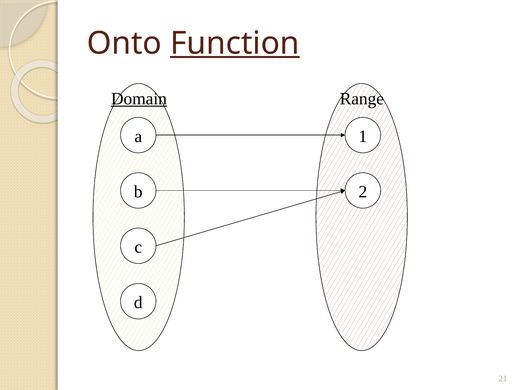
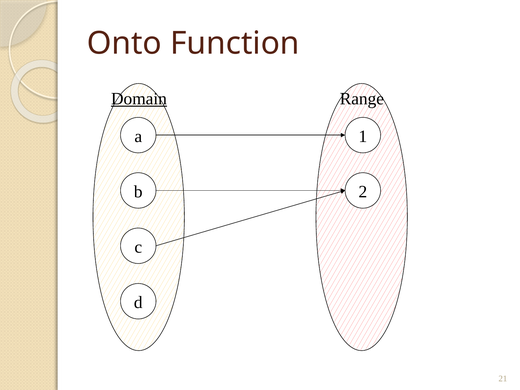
Function underline: present -> none (235, 43)
